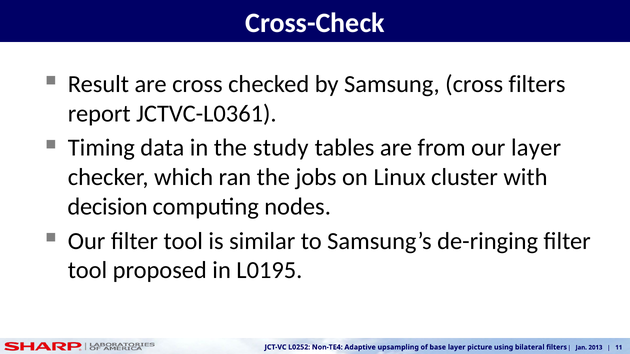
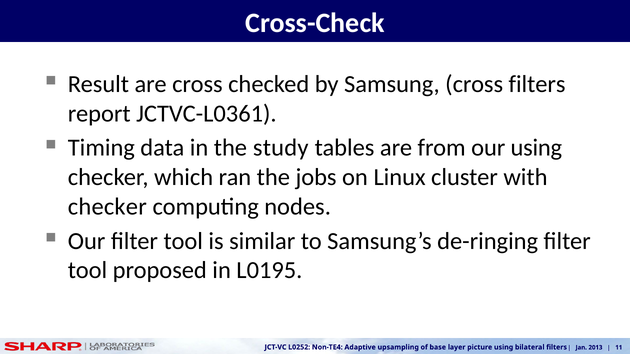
our layer: layer -> using (536, 148)
decision: decision -> checker (107, 207)
